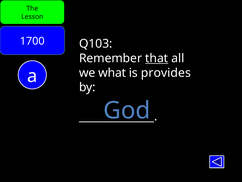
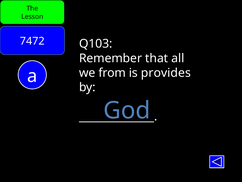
1700: 1700 -> 7472 (32, 41)
that underline: present -> none (157, 58)
what: what -> from (112, 73)
